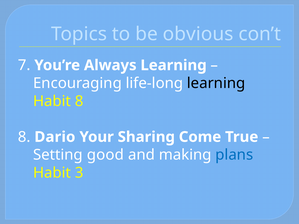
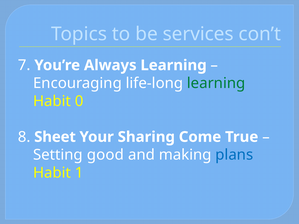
obvious: obvious -> services (198, 34)
learning colour: black -> green (216, 83)
Habit 8: 8 -> 0 (79, 101)
Dario: Dario -> Sheet (55, 137)
3: 3 -> 1 (79, 173)
